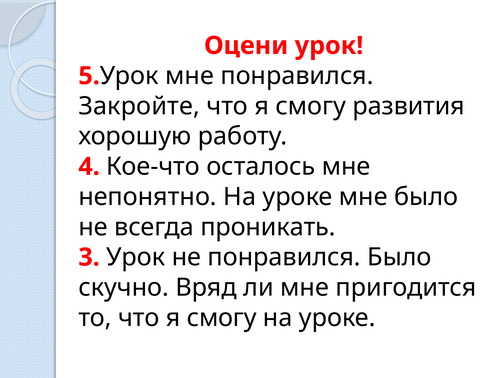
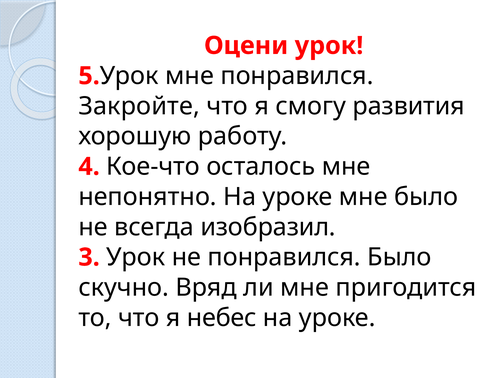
проникать: проникать -> изобразил (268, 227)
то что я смогу: смогу -> небес (222, 318)
